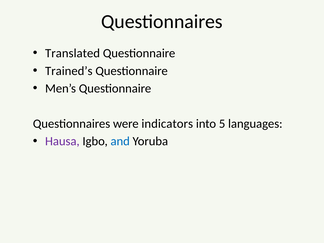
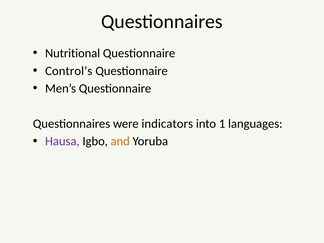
Translated: Translated -> Nutritional (73, 53)
Trained’s: Trained’s -> Control’s (69, 71)
5: 5 -> 1 (222, 124)
and colour: blue -> orange (120, 141)
